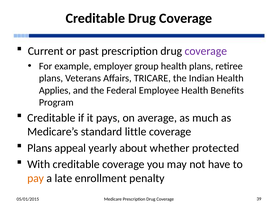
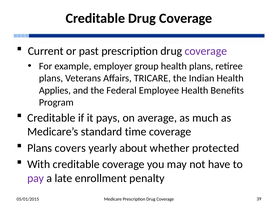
little: little -> time (136, 131)
appeal: appeal -> covers (70, 148)
pay colour: orange -> purple (36, 178)
